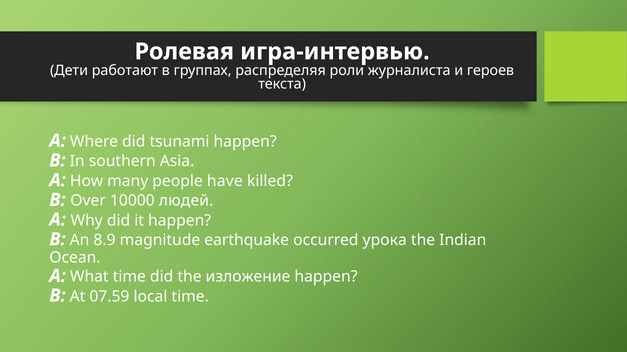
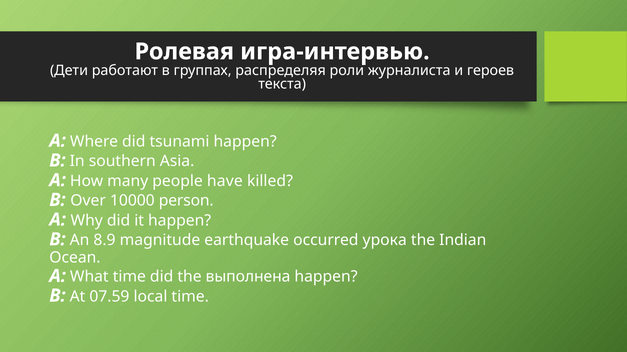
людей: людей -> person (186, 201)
изложение: изложение -> выполнена (248, 277)
